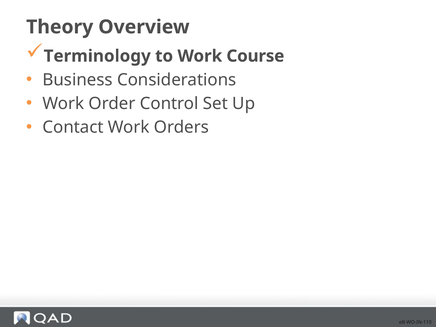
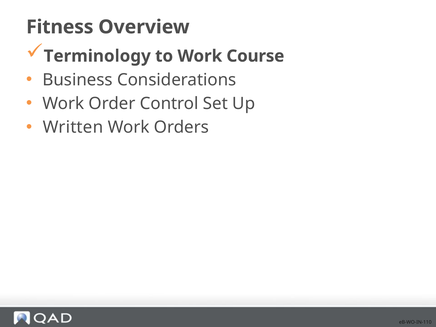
Theory: Theory -> Fitness (60, 27)
Contact: Contact -> Written (73, 127)
